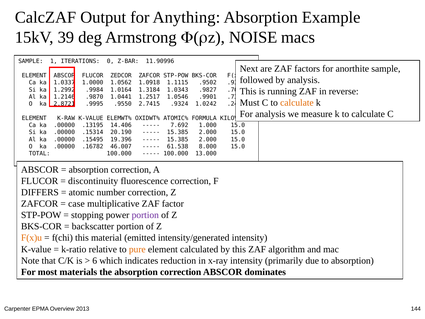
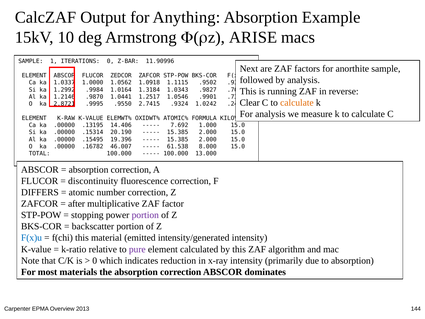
39: 39 -> 10 (66, 37)
NOISE: NOISE -> ARISE (253, 37)
Must: Must -> Clear (250, 103)
case: case -> after (77, 204)
F(x)u colour: orange -> blue (32, 238)
pure colour: orange -> purple (137, 249)
6: 6 -> 0 (95, 260)
